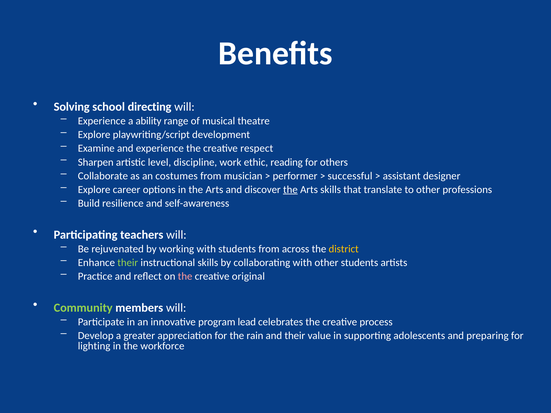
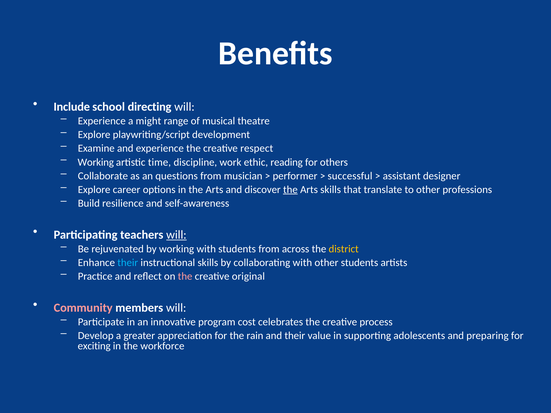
Solving: Solving -> Include (72, 107)
ability: ability -> might (148, 121)
Sharpen: Sharpen -> Working (96, 162)
level: level -> time (159, 162)
costumes: costumes -> questions (177, 176)
will underline: none -> present (176, 235)
their colour: light green -> light blue (128, 263)
Community colour: light green -> pink (83, 308)
lead: lead -> cost (247, 322)
lighting: lighting -> exciting (94, 346)
